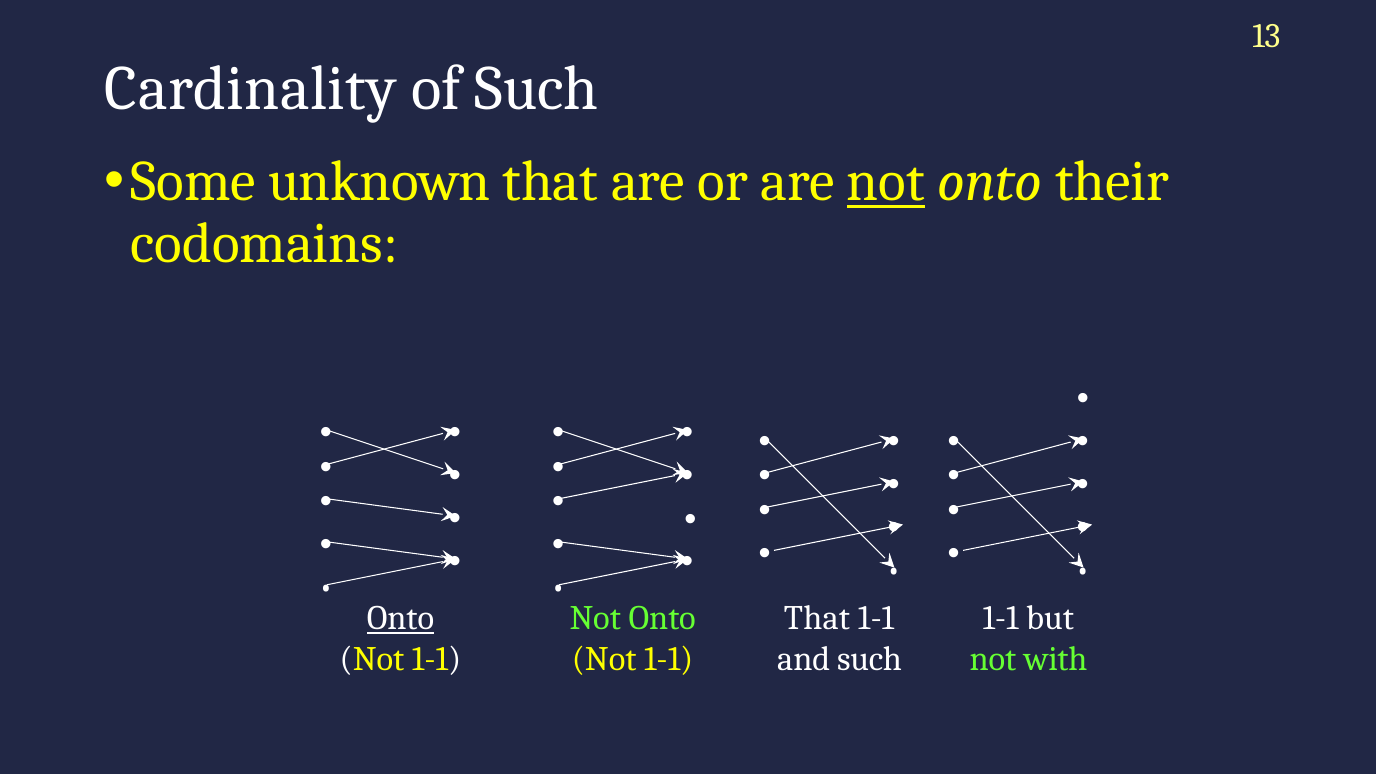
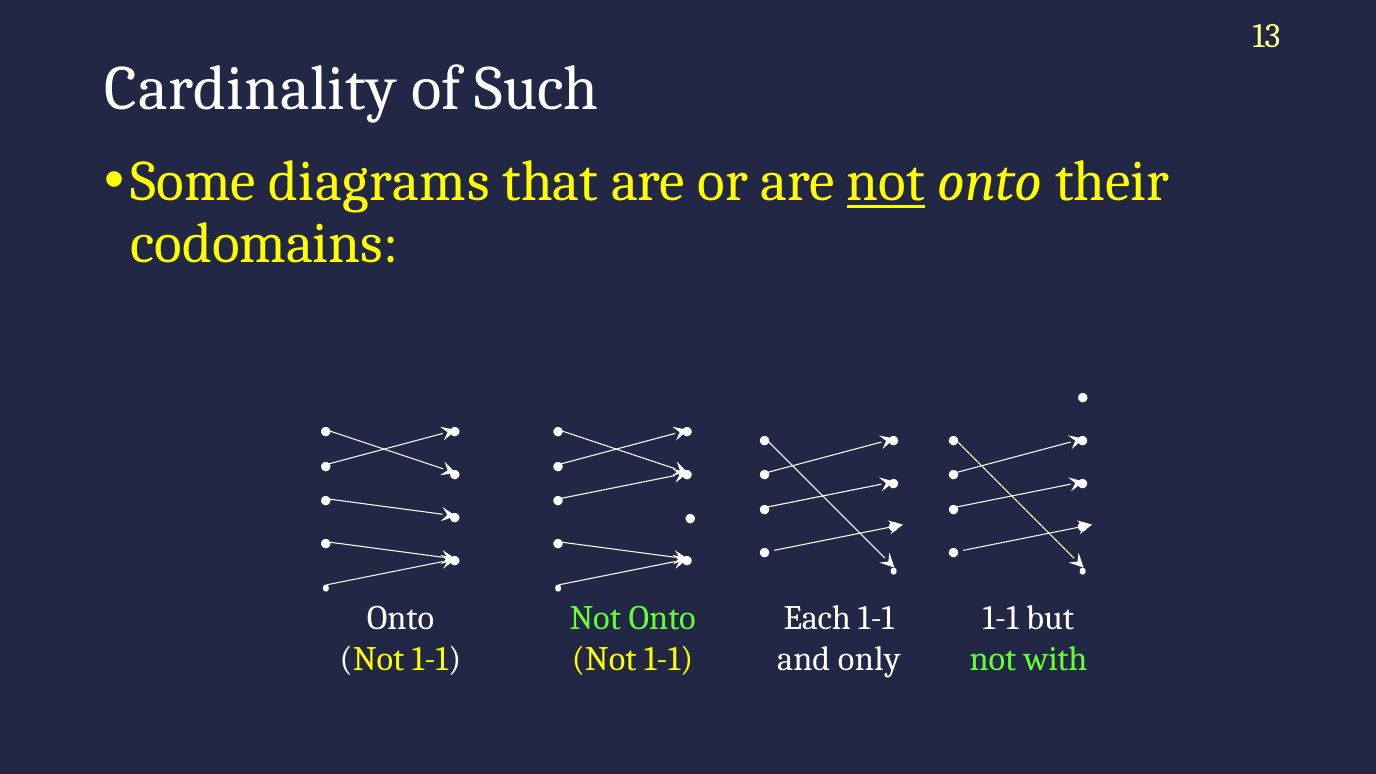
unknown: unknown -> diagrams (379, 182)
Onto underline: present -> none (400, 618)
That: That -> Each (817, 618)
and such: such -> only (869, 659)
